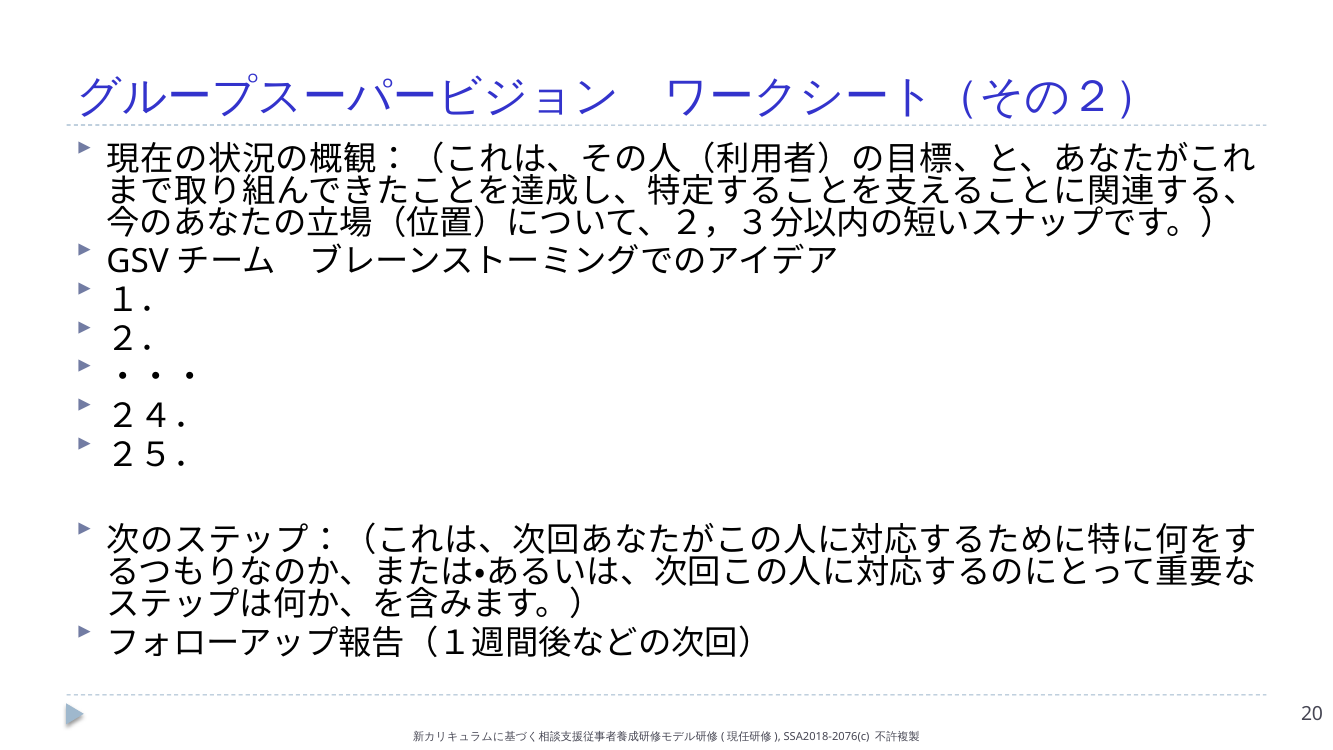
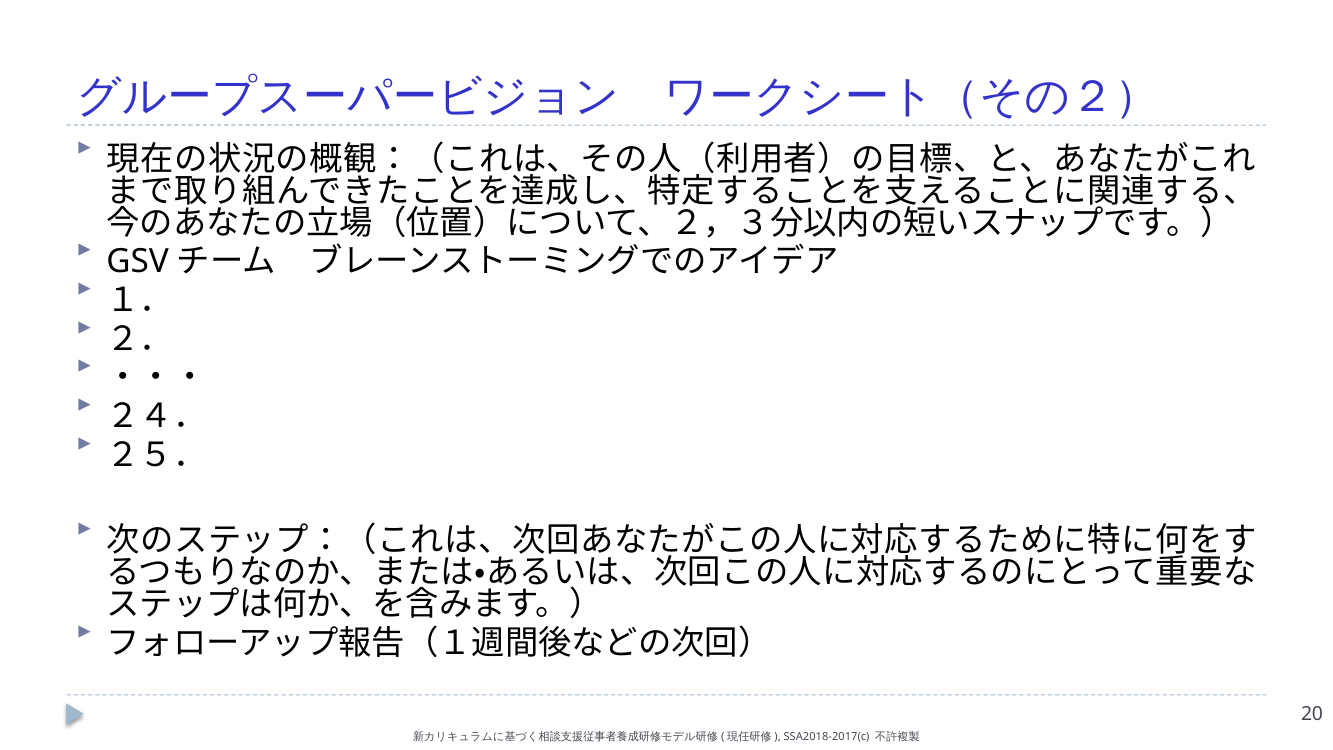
SSA2018-2076(c: SSA2018-2076(c -> SSA2018-2017(c (827, 737)
